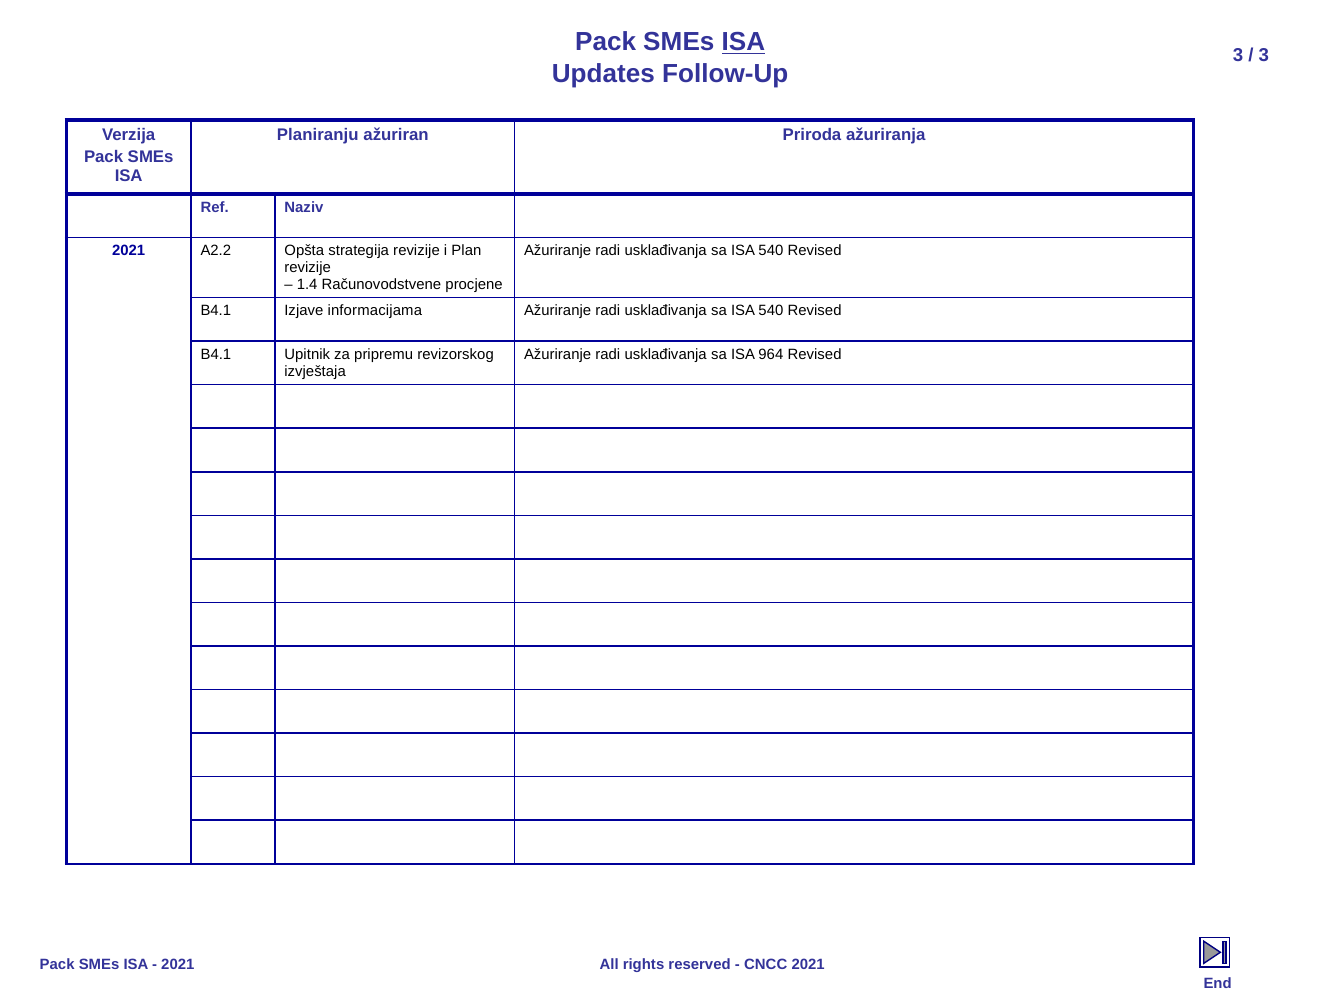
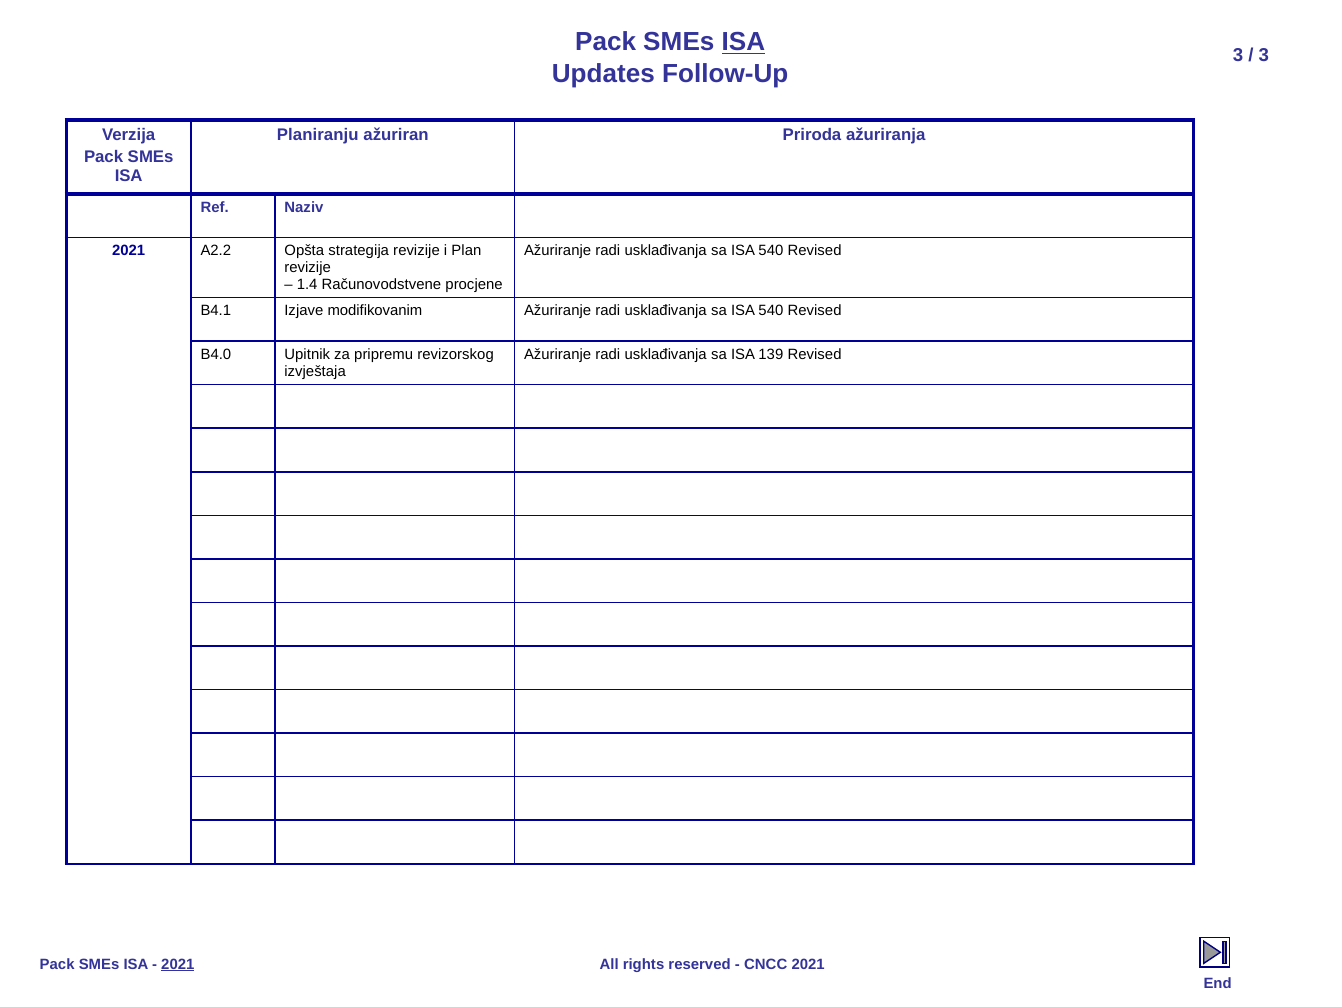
informacijama: informacijama -> modifikovanim (375, 311)
B4.1: B4.1 -> B4.0 (216, 354)
964: 964 -> 139 (771, 354)
2021 underline: none -> present (178, 964)
